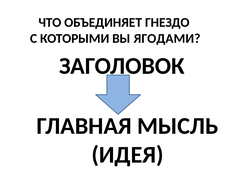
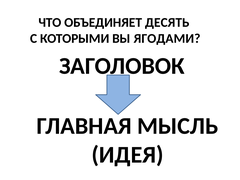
ГНЕЗДО: ГНЕЗДО -> ДЕСЯТЬ (167, 22)
